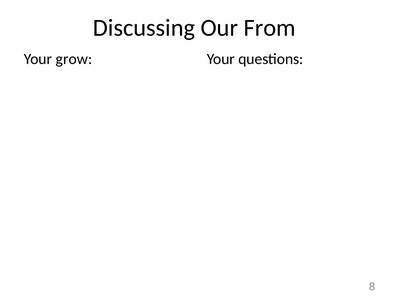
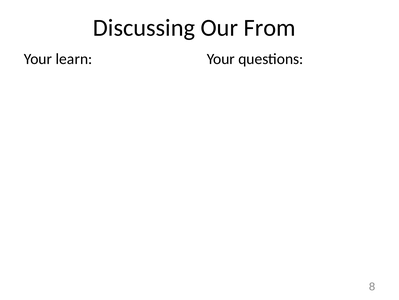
grow: grow -> learn (74, 59)
